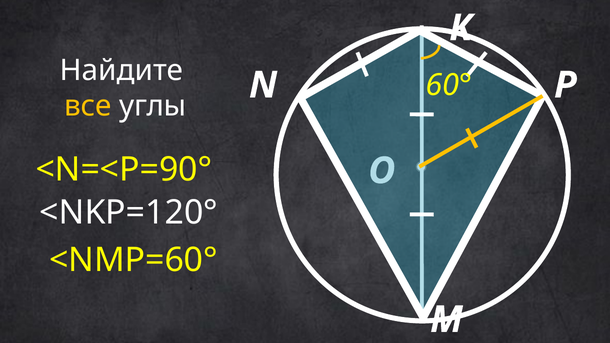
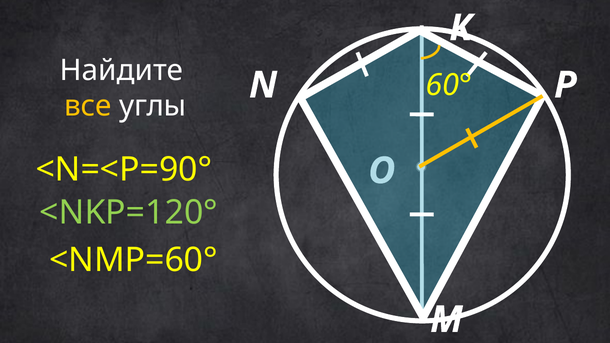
<NKP=120° colour: white -> light green (129, 213)
